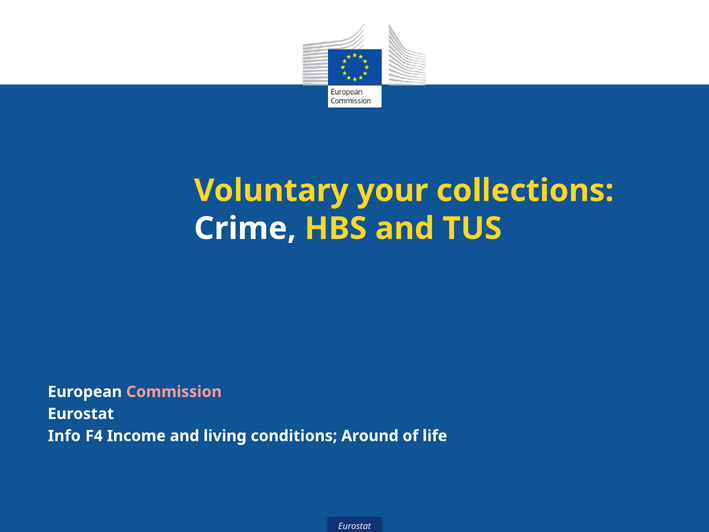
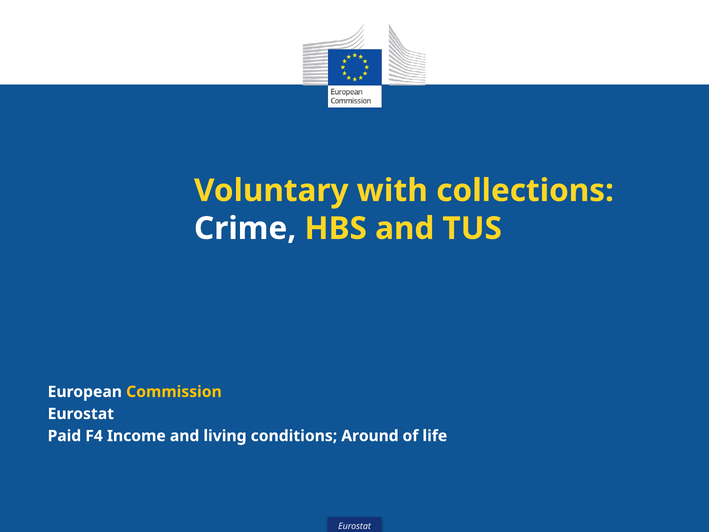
your: your -> with (392, 191)
Commission colour: pink -> yellow (174, 392)
Info: Info -> Paid (64, 436)
